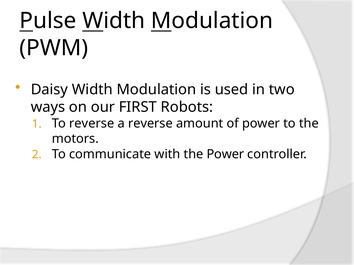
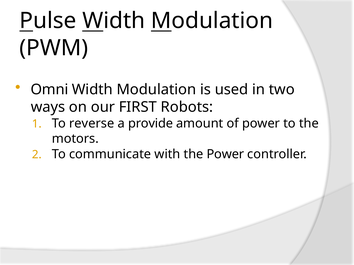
Daisy: Daisy -> Omni (49, 90)
a reverse: reverse -> provide (151, 124)
